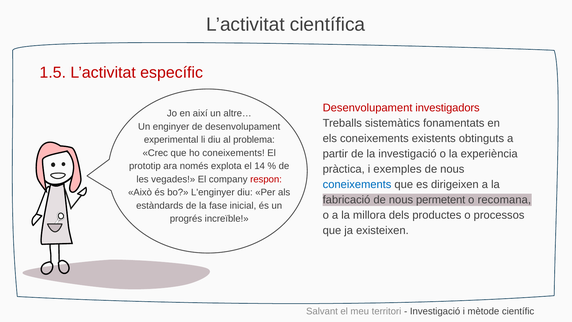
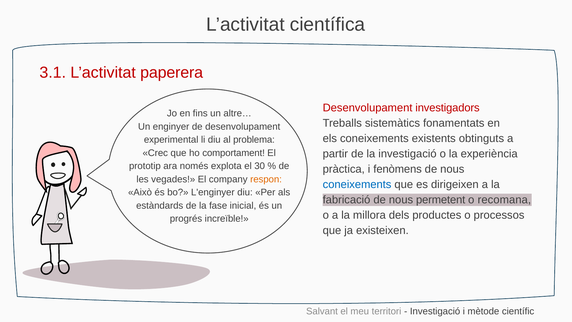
1.5: 1.5 -> 3.1 (53, 73)
específic: específic -> paperera (172, 73)
així: així -> fins (200, 113)
ho coneixements: coneixements -> comportament (234, 153)
14: 14 -> 30 (260, 166)
exemples: exemples -> fenòmens (398, 169)
respon colour: red -> orange (266, 179)
